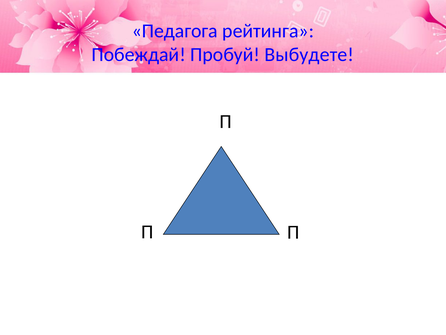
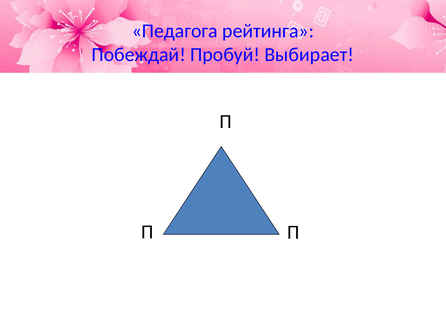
Выбудете: Выбудете -> Выбирает (309, 55)
